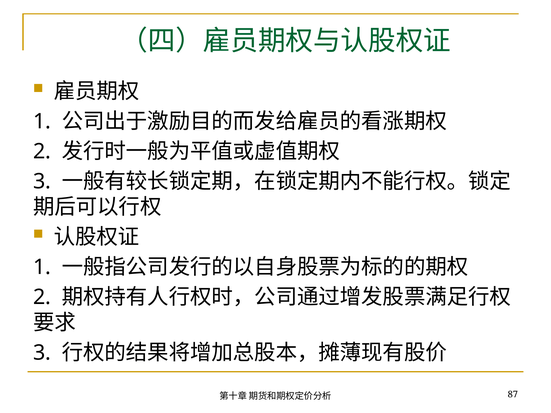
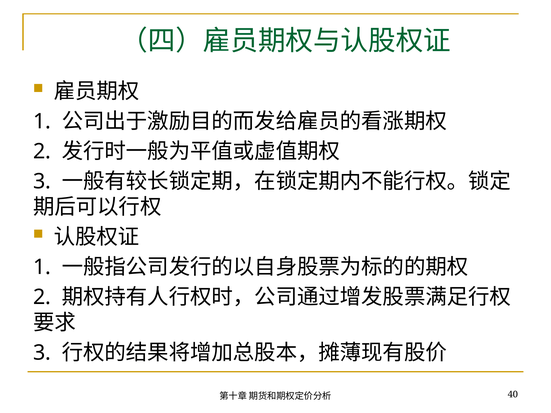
87: 87 -> 40 (513, 395)
